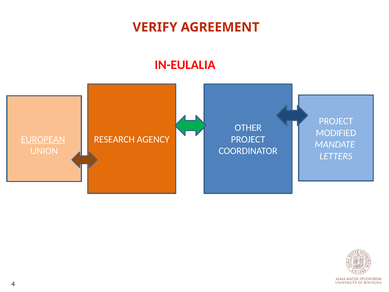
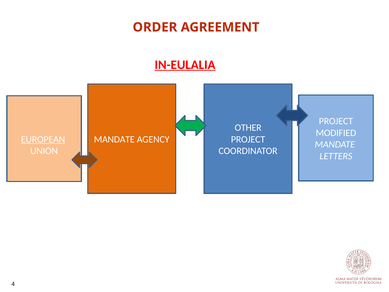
VERIFY: VERIFY -> ORDER (155, 27)
IN-EULALIA underline: none -> present (185, 65)
RESEARCH: RESEARCH -> MANDATE (114, 139)
